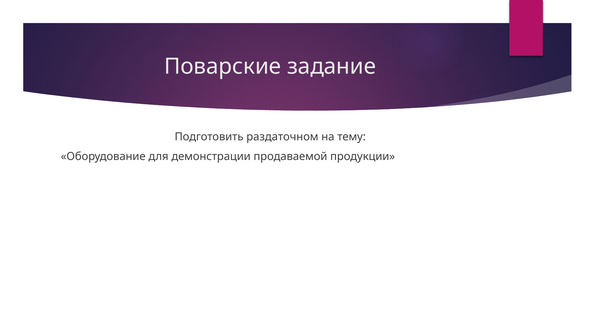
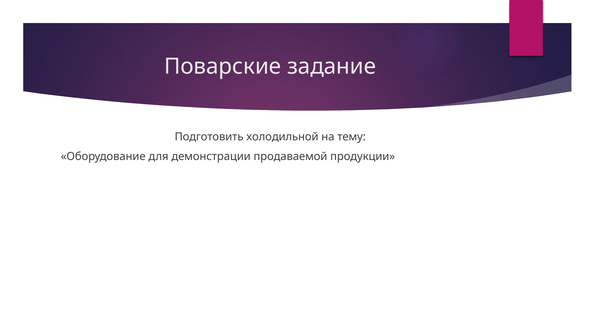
раздаточном: раздаточном -> холодильной (282, 137)
